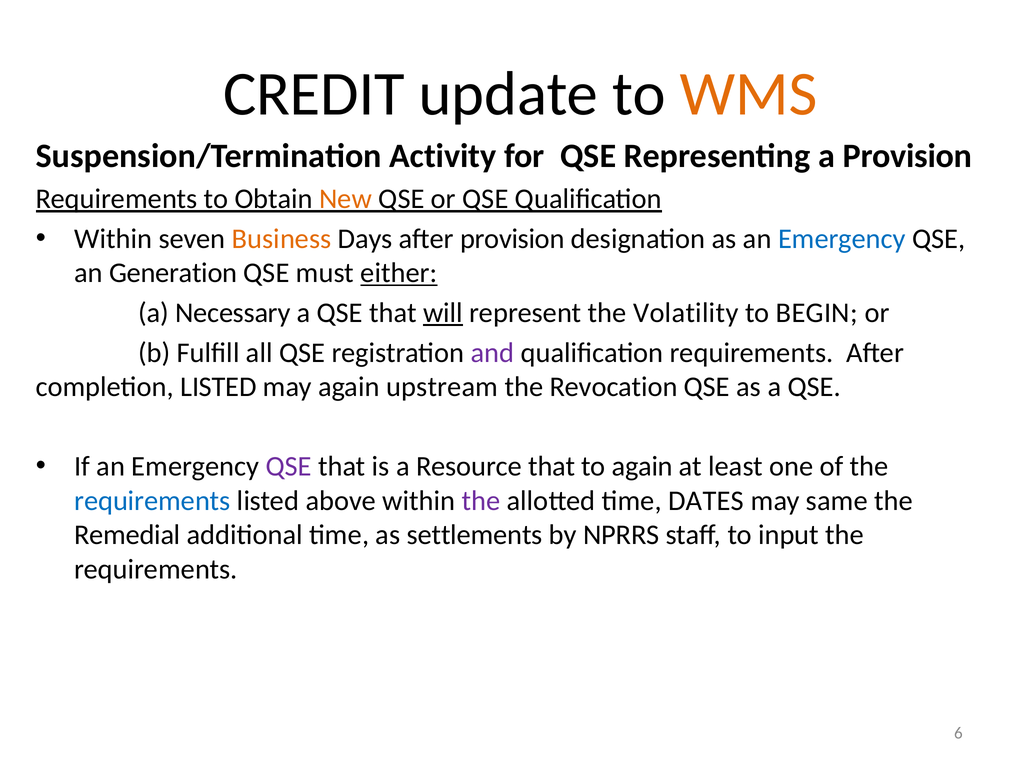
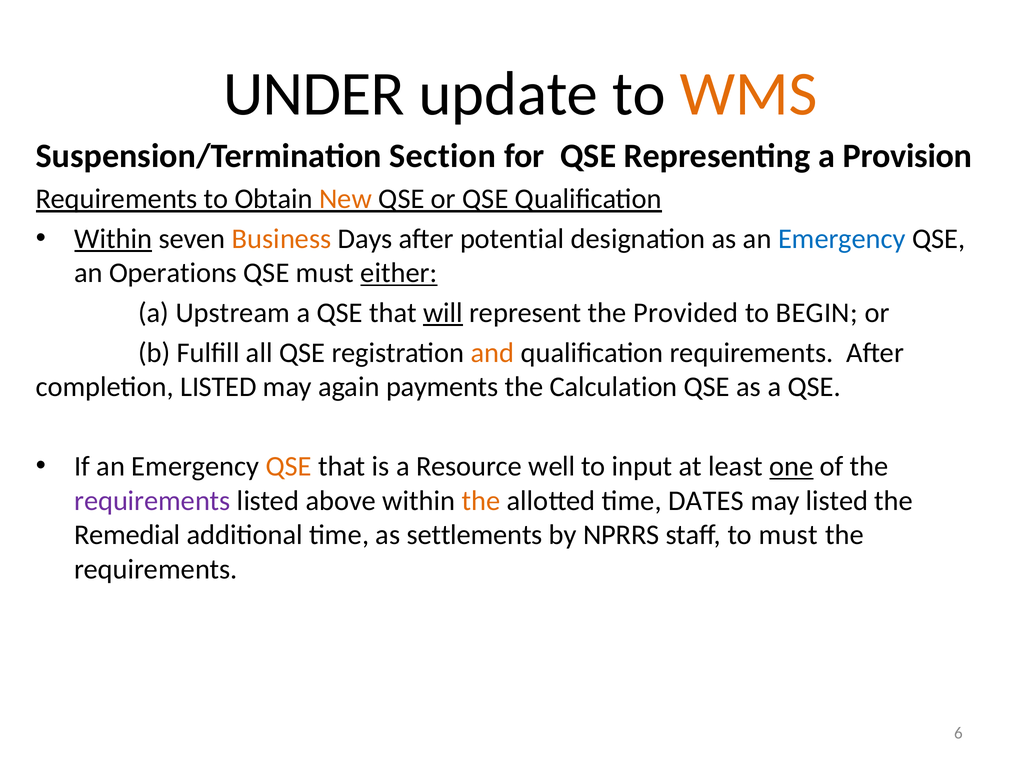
CREDIT: CREDIT -> UNDER (314, 94)
Activity: Activity -> Section (443, 156)
Within underline: none -> present (113, 239)
after provision: provision -> potential (512, 239)
Generation: Generation -> Operations (173, 273)
Necessary: Necessary -> Upstream (233, 313)
Volatility: Volatility -> Provided (686, 313)
and colour: purple -> orange (492, 353)
upstream: upstream -> payments (442, 387)
Revocation: Revocation -> Calculation (614, 387)
QSE colour: purple -> orange (289, 467)
Resource that: that -> well (552, 467)
to again: again -> input (642, 467)
one underline: none -> present (791, 467)
requirements colour: blue -> purple (152, 501)
the colour: purple -> orange (481, 501)
may same: same -> listed (837, 501)
to input: input -> must (788, 535)
